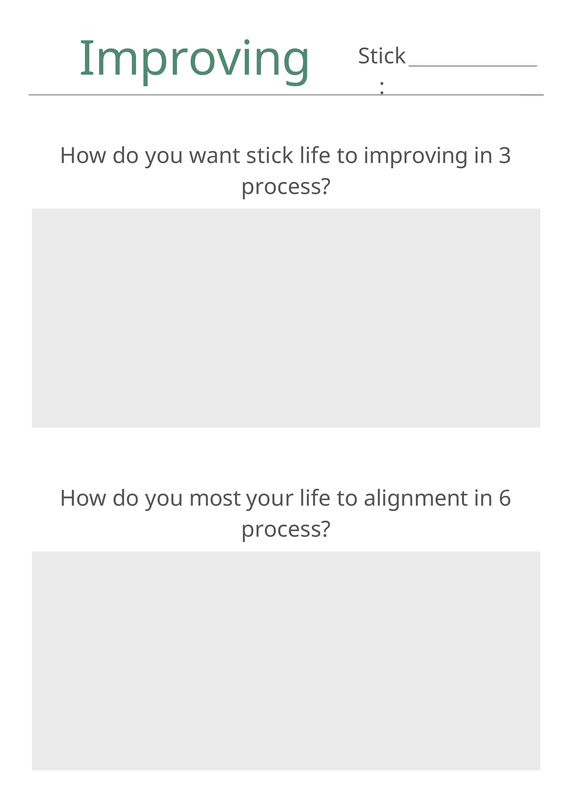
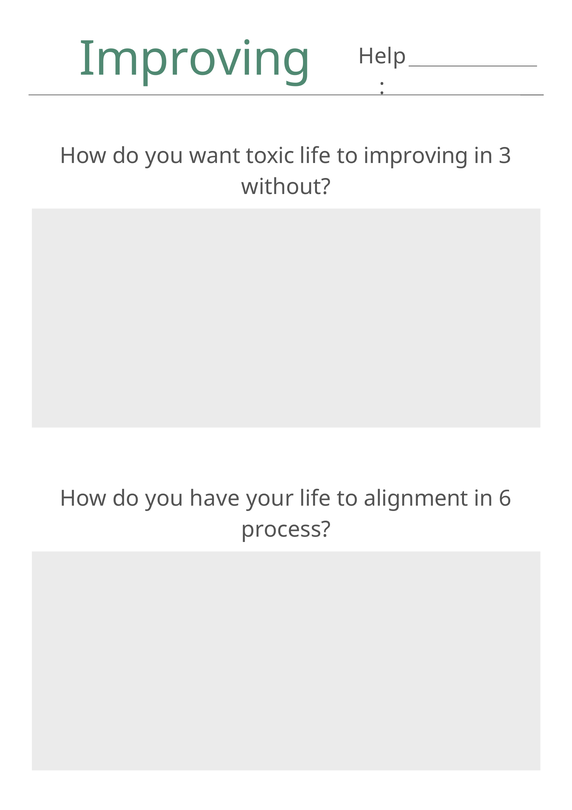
Stick: Stick -> Help (382, 56)
want stick: stick -> toxic (270, 156)
process: process -> without (286, 187)
most: most -> have (215, 498)
